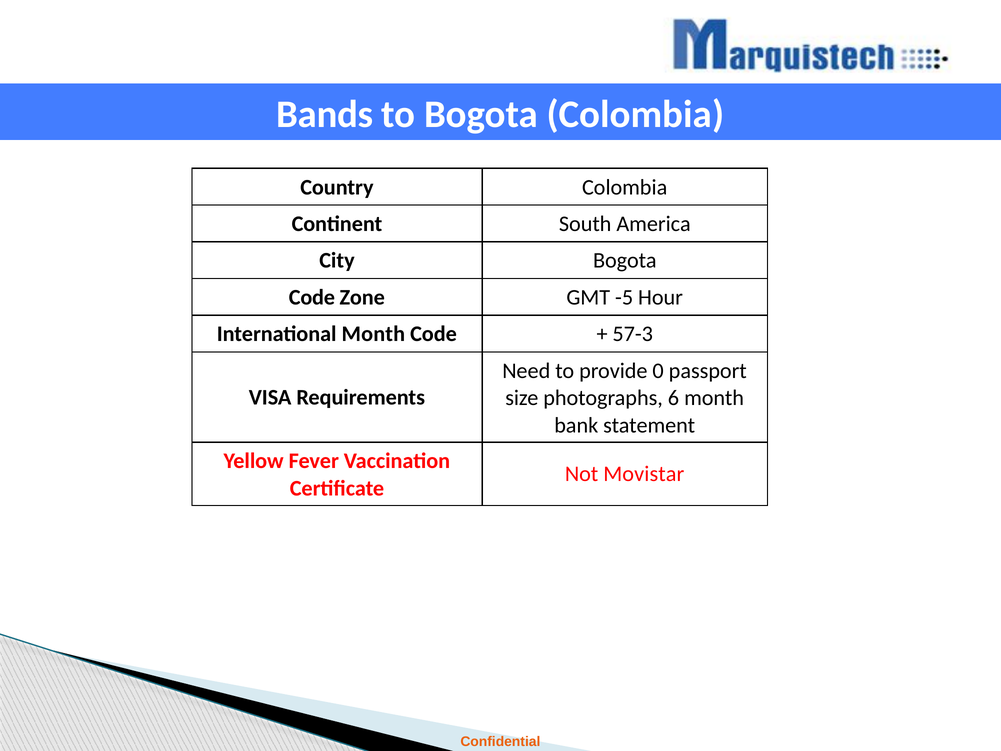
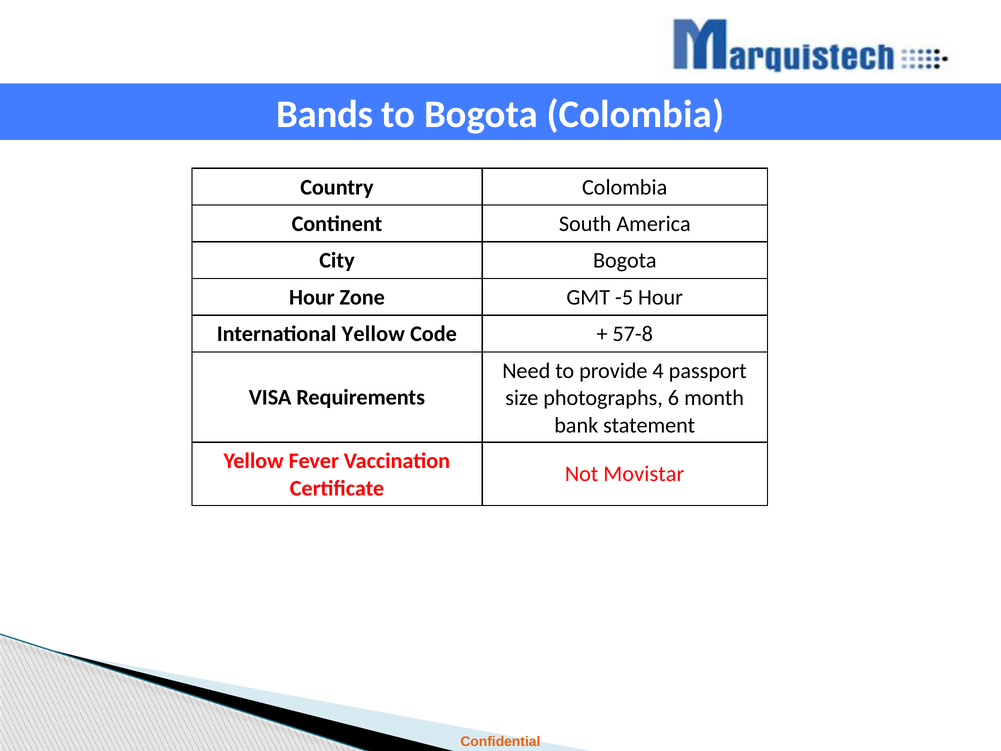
Code: Code -> Hour (312, 297)
International Month: Month -> Yellow (373, 334)
57-3: 57-3 -> 57-8 (633, 334)
0: 0 -> 4 (658, 371)
